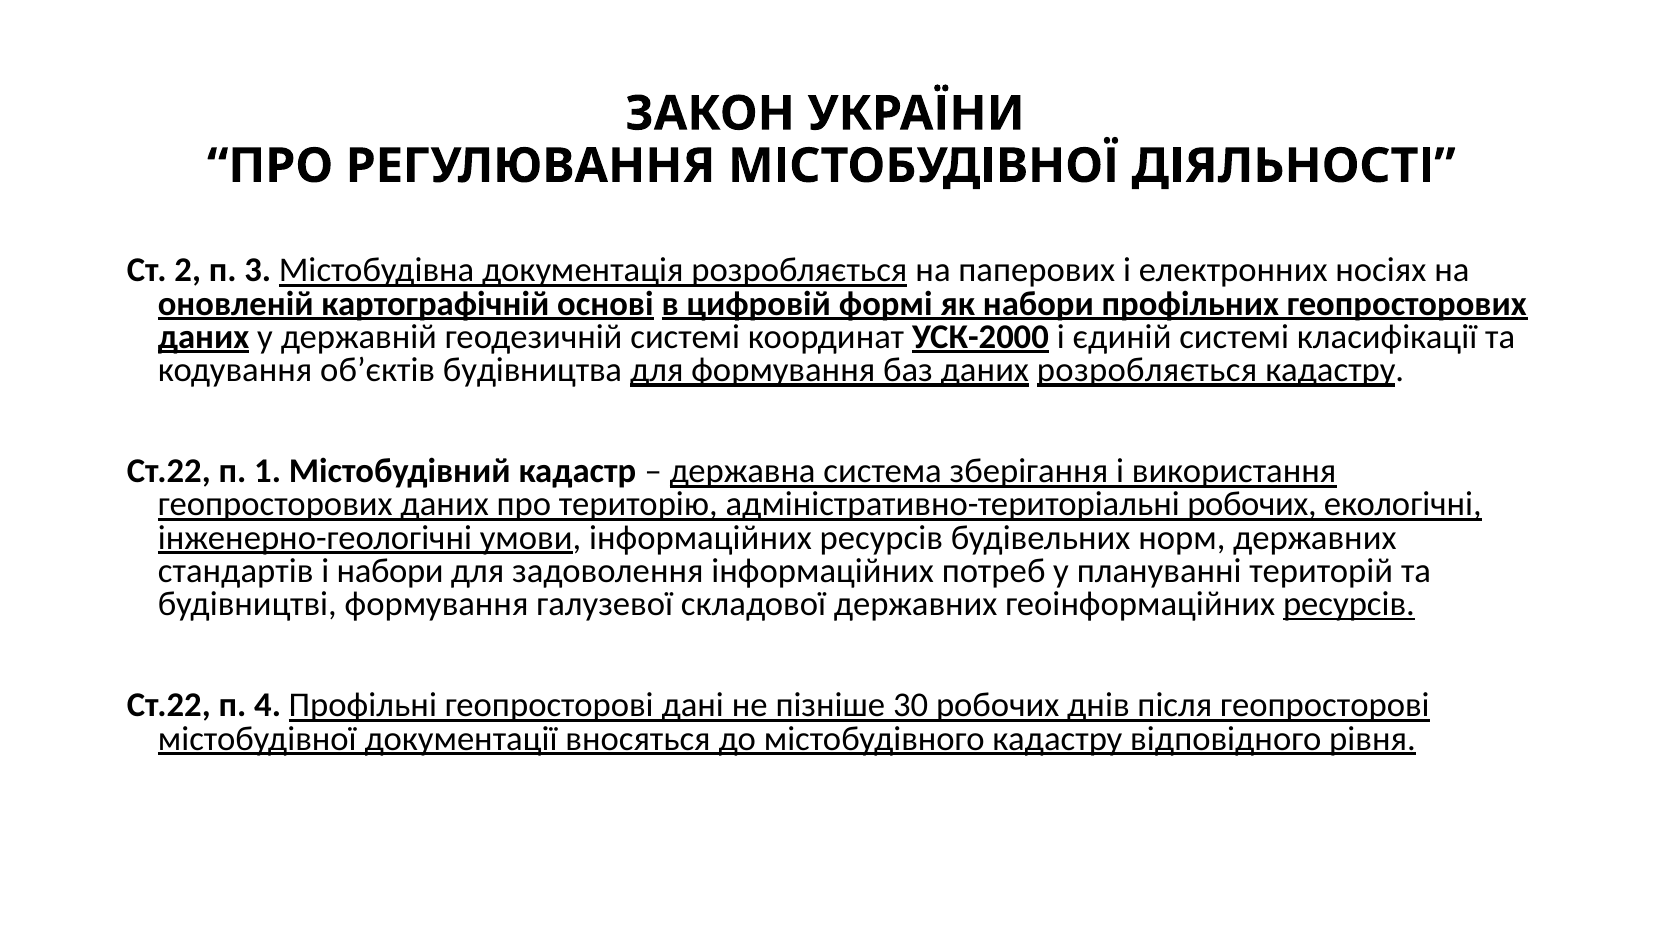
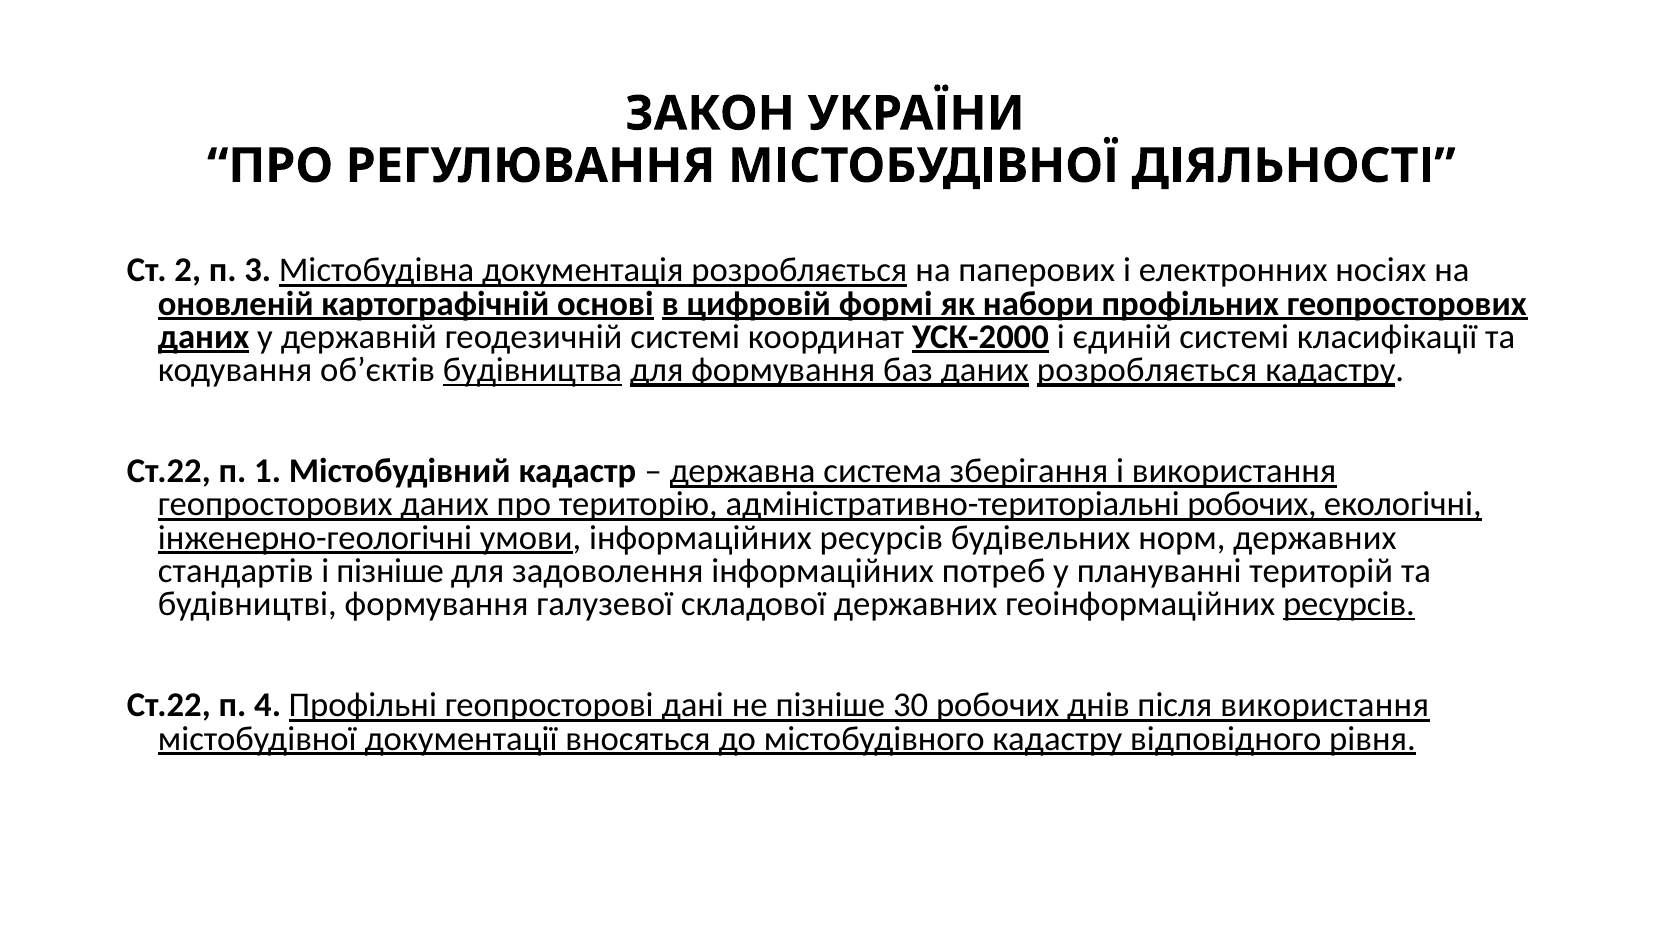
будівництва underline: none -> present (533, 370)
і набори: набори -> пізніше (390, 571)
після геопросторові: геопросторові -> використання (1325, 706)
